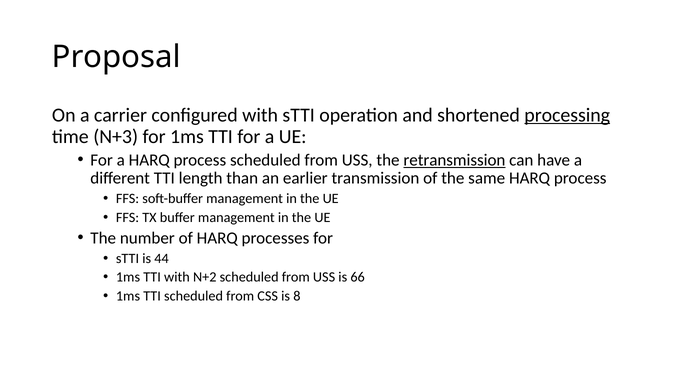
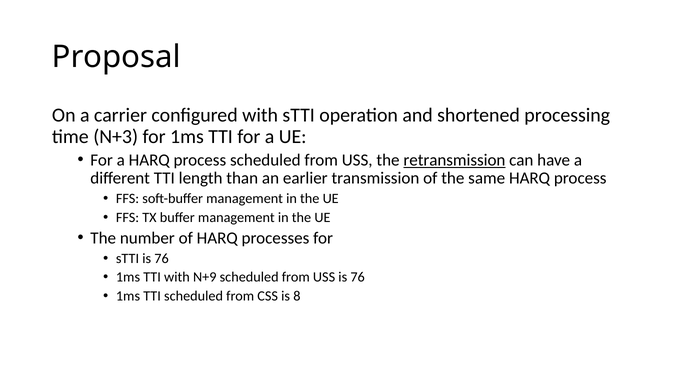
processing underline: present -> none (567, 115)
sTTI is 44: 44 -> 76 (162, 259)
N+2: N+2 -> N+9 (205, 278)
USS is 66: 66 -> 76 (358, 278)
